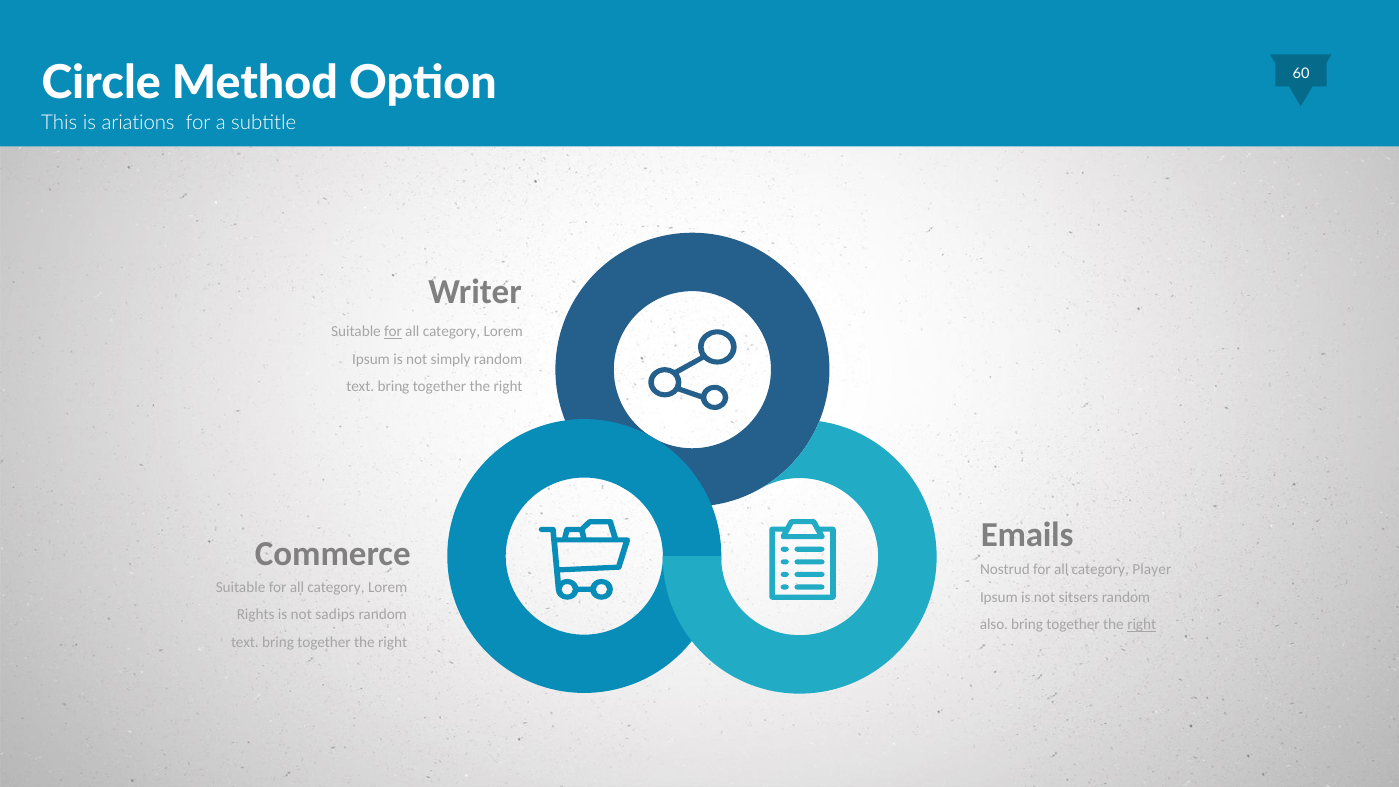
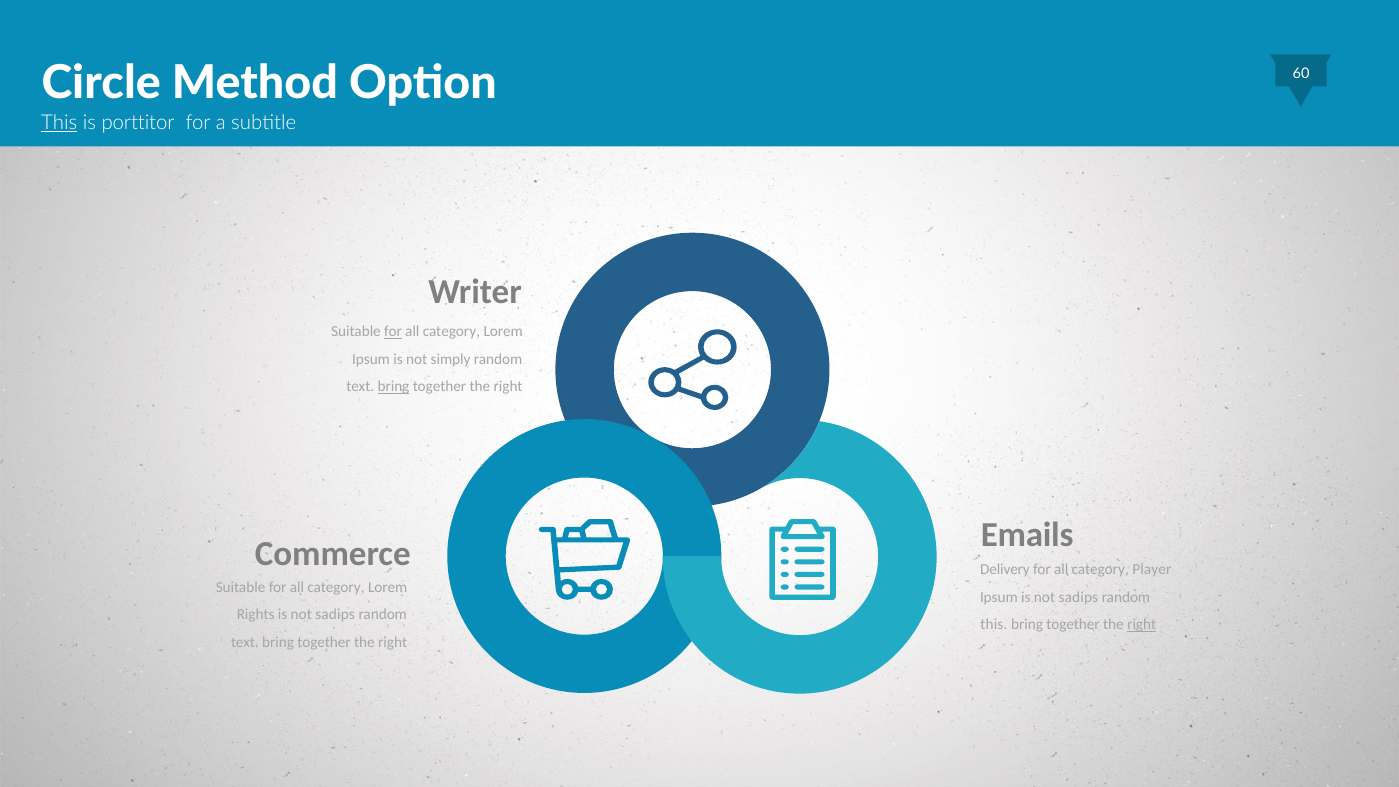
This underline: none -> present (59, 123)
ariations: ariations -> porttitor (138, 123)
bring underline: none -> present (393, 386)
Nostrud: Nostrud -> Delivery (1005, 570)
Ipsum is not sitsers: sitsers -> sadips (1078, 597)
also: also -> this (994, 625)
